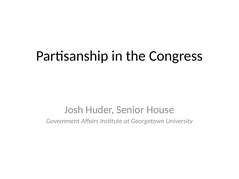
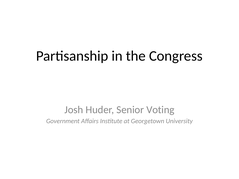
House: House -> Voting (160, 110)
